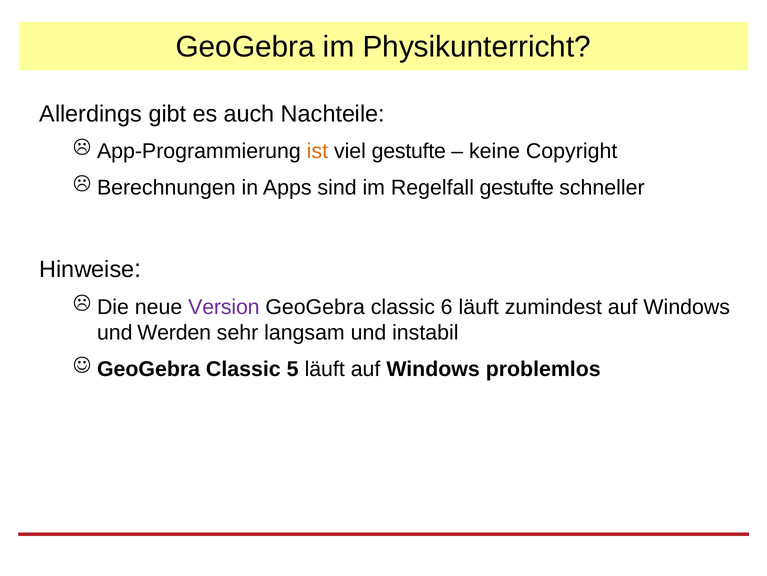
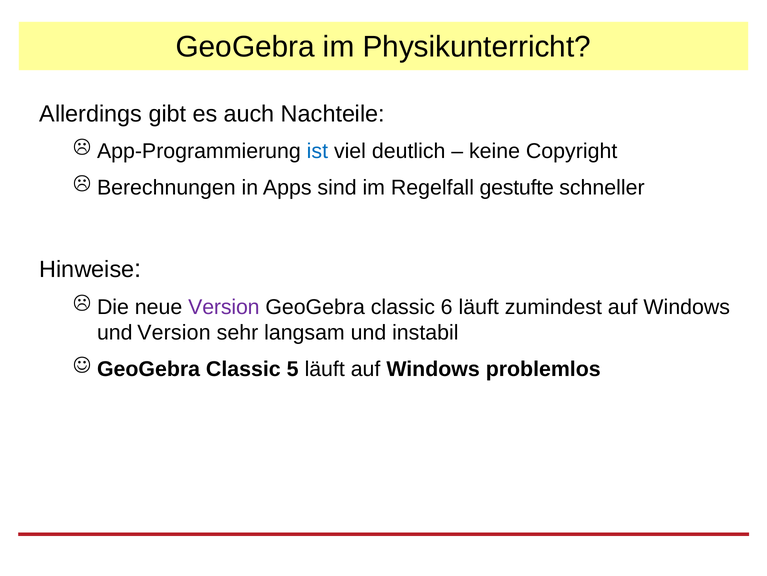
ist colour: orange -> blue (317, 151)
viel gestufte: gestufte -> deutlich (409, 151)
und Werden: Werden -> Version (174, 332)
